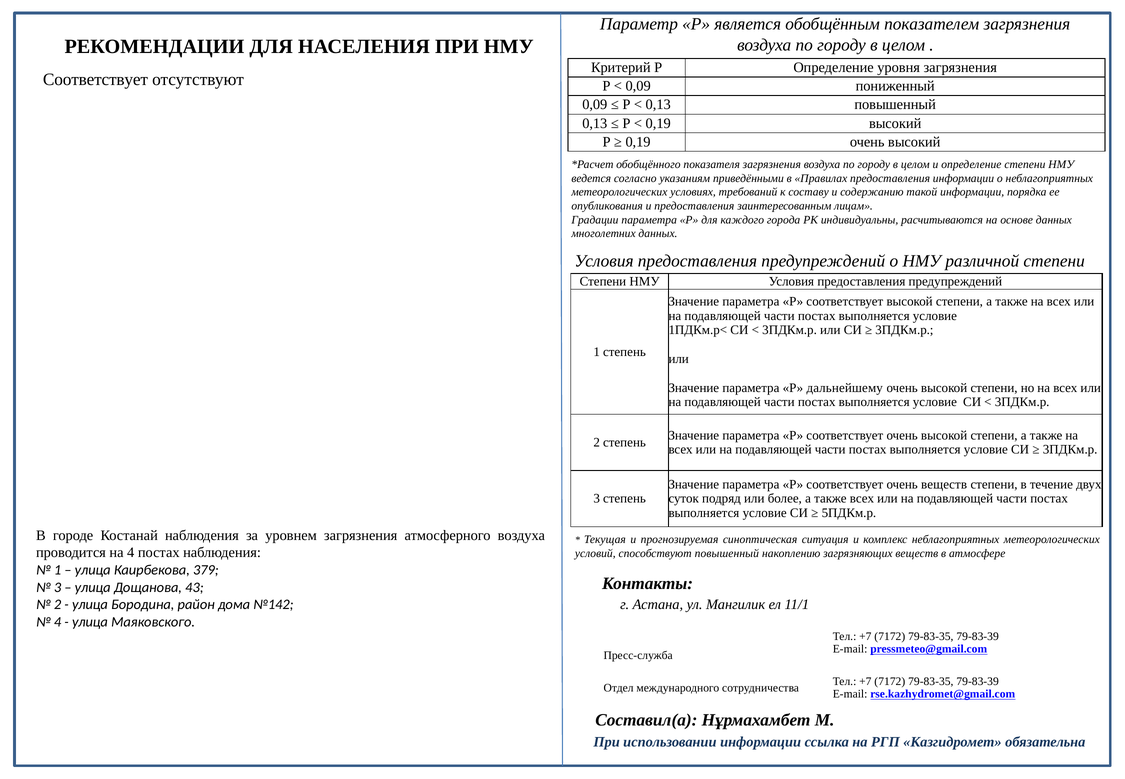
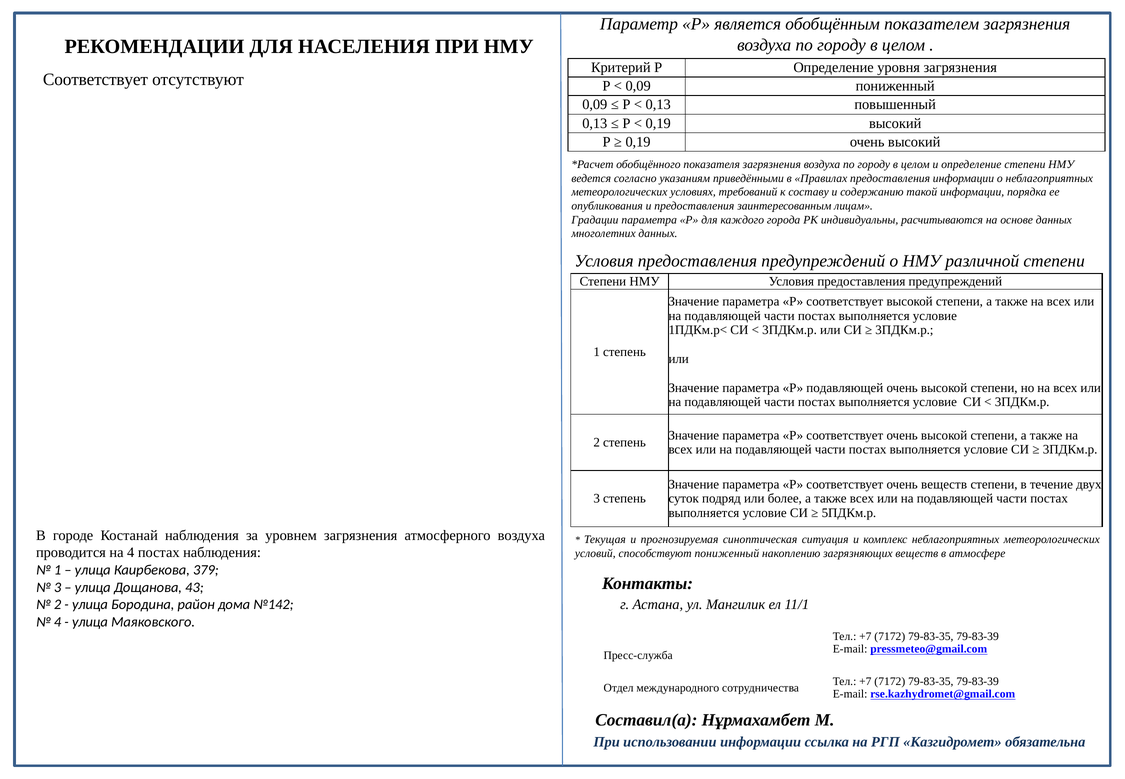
Р дальнейшему: дальнейшему -> подавляющей (845, 388)
способствуют повышенный: повышенный -> пониженный (727, 553)
